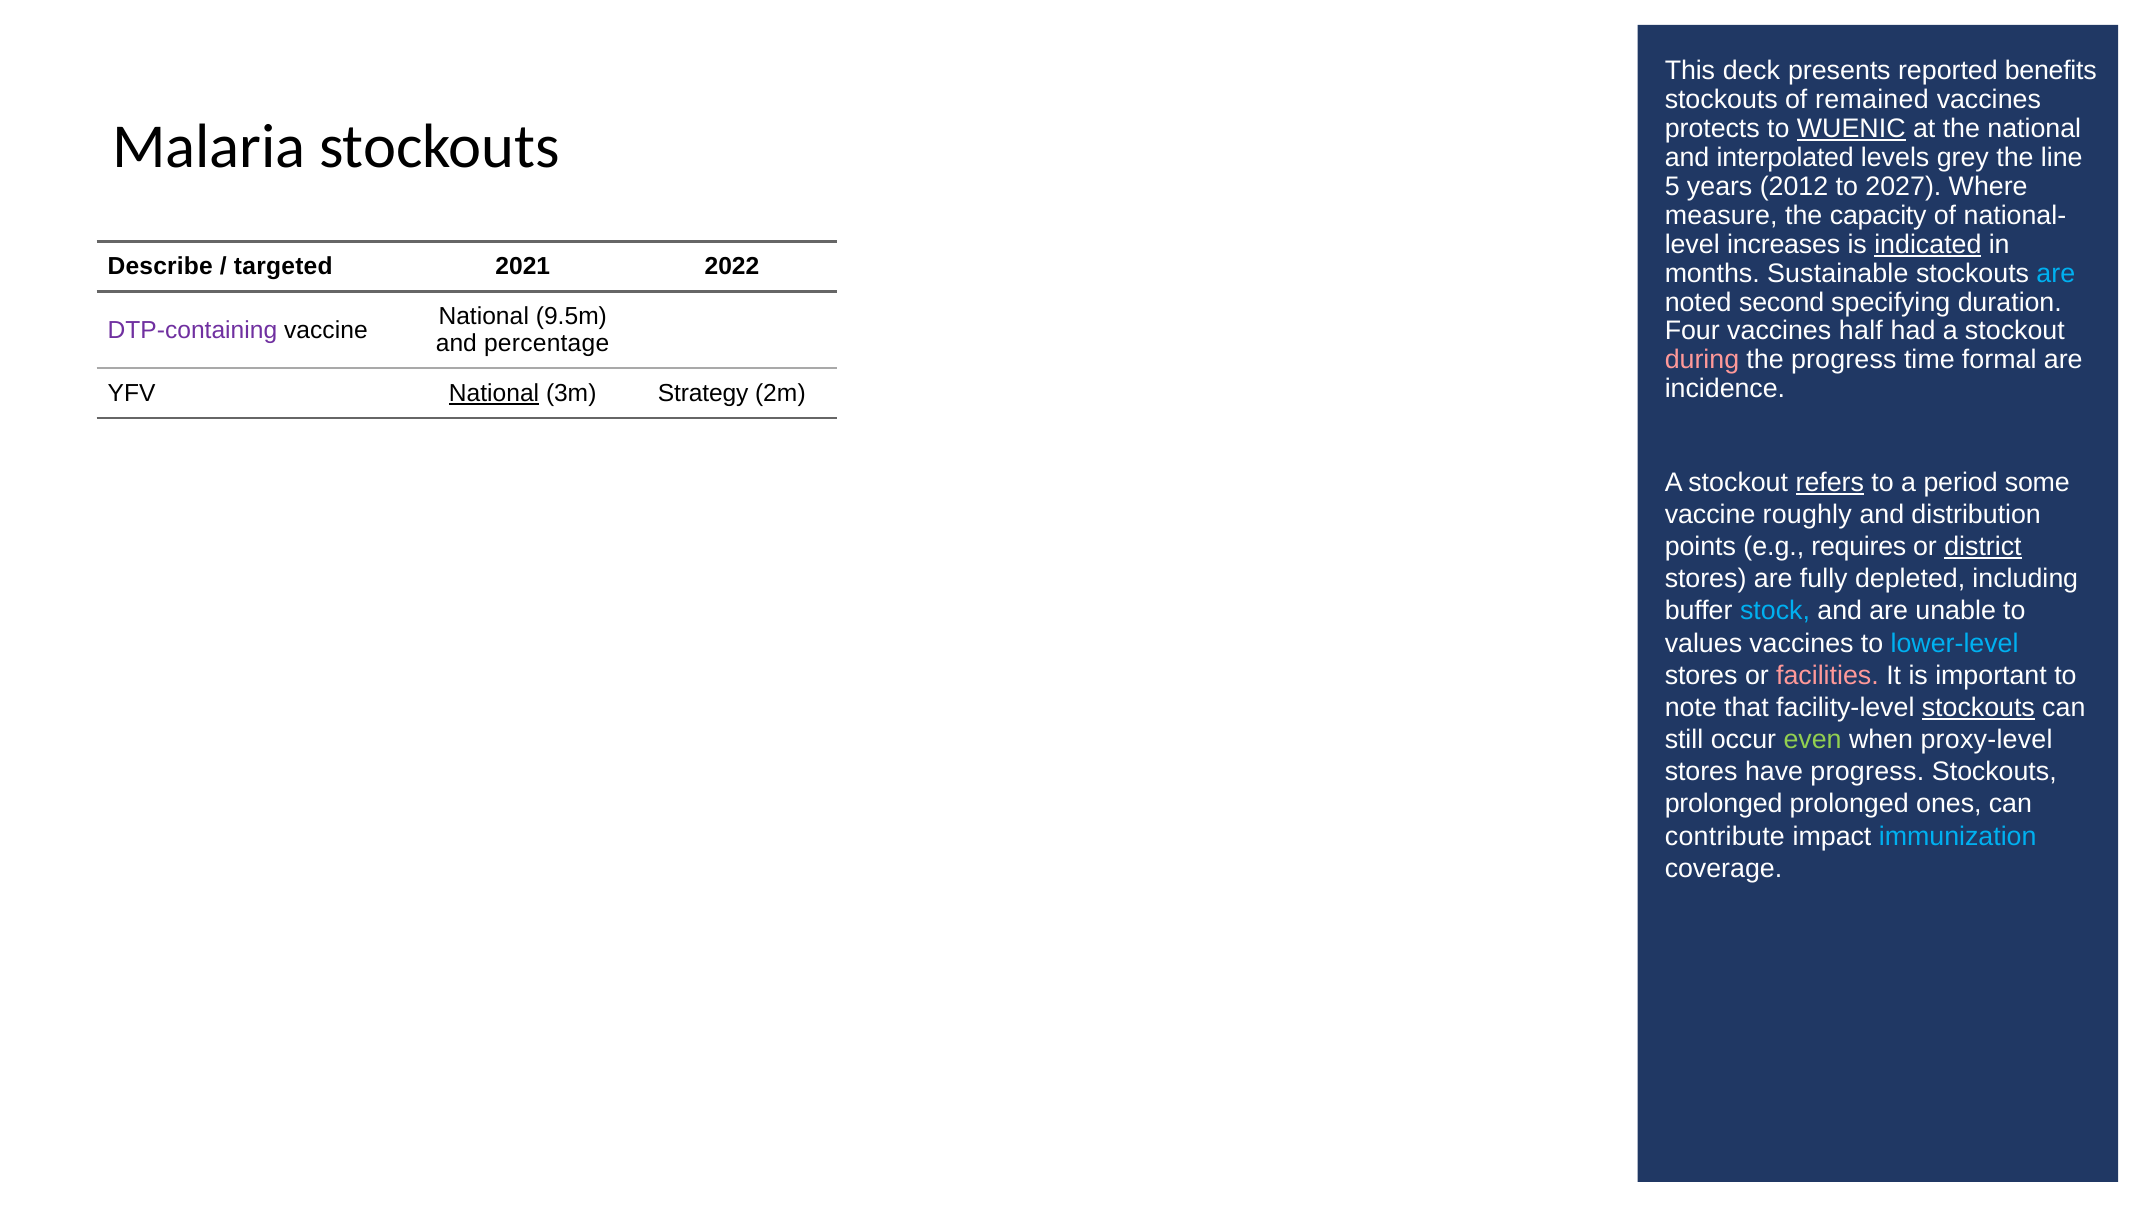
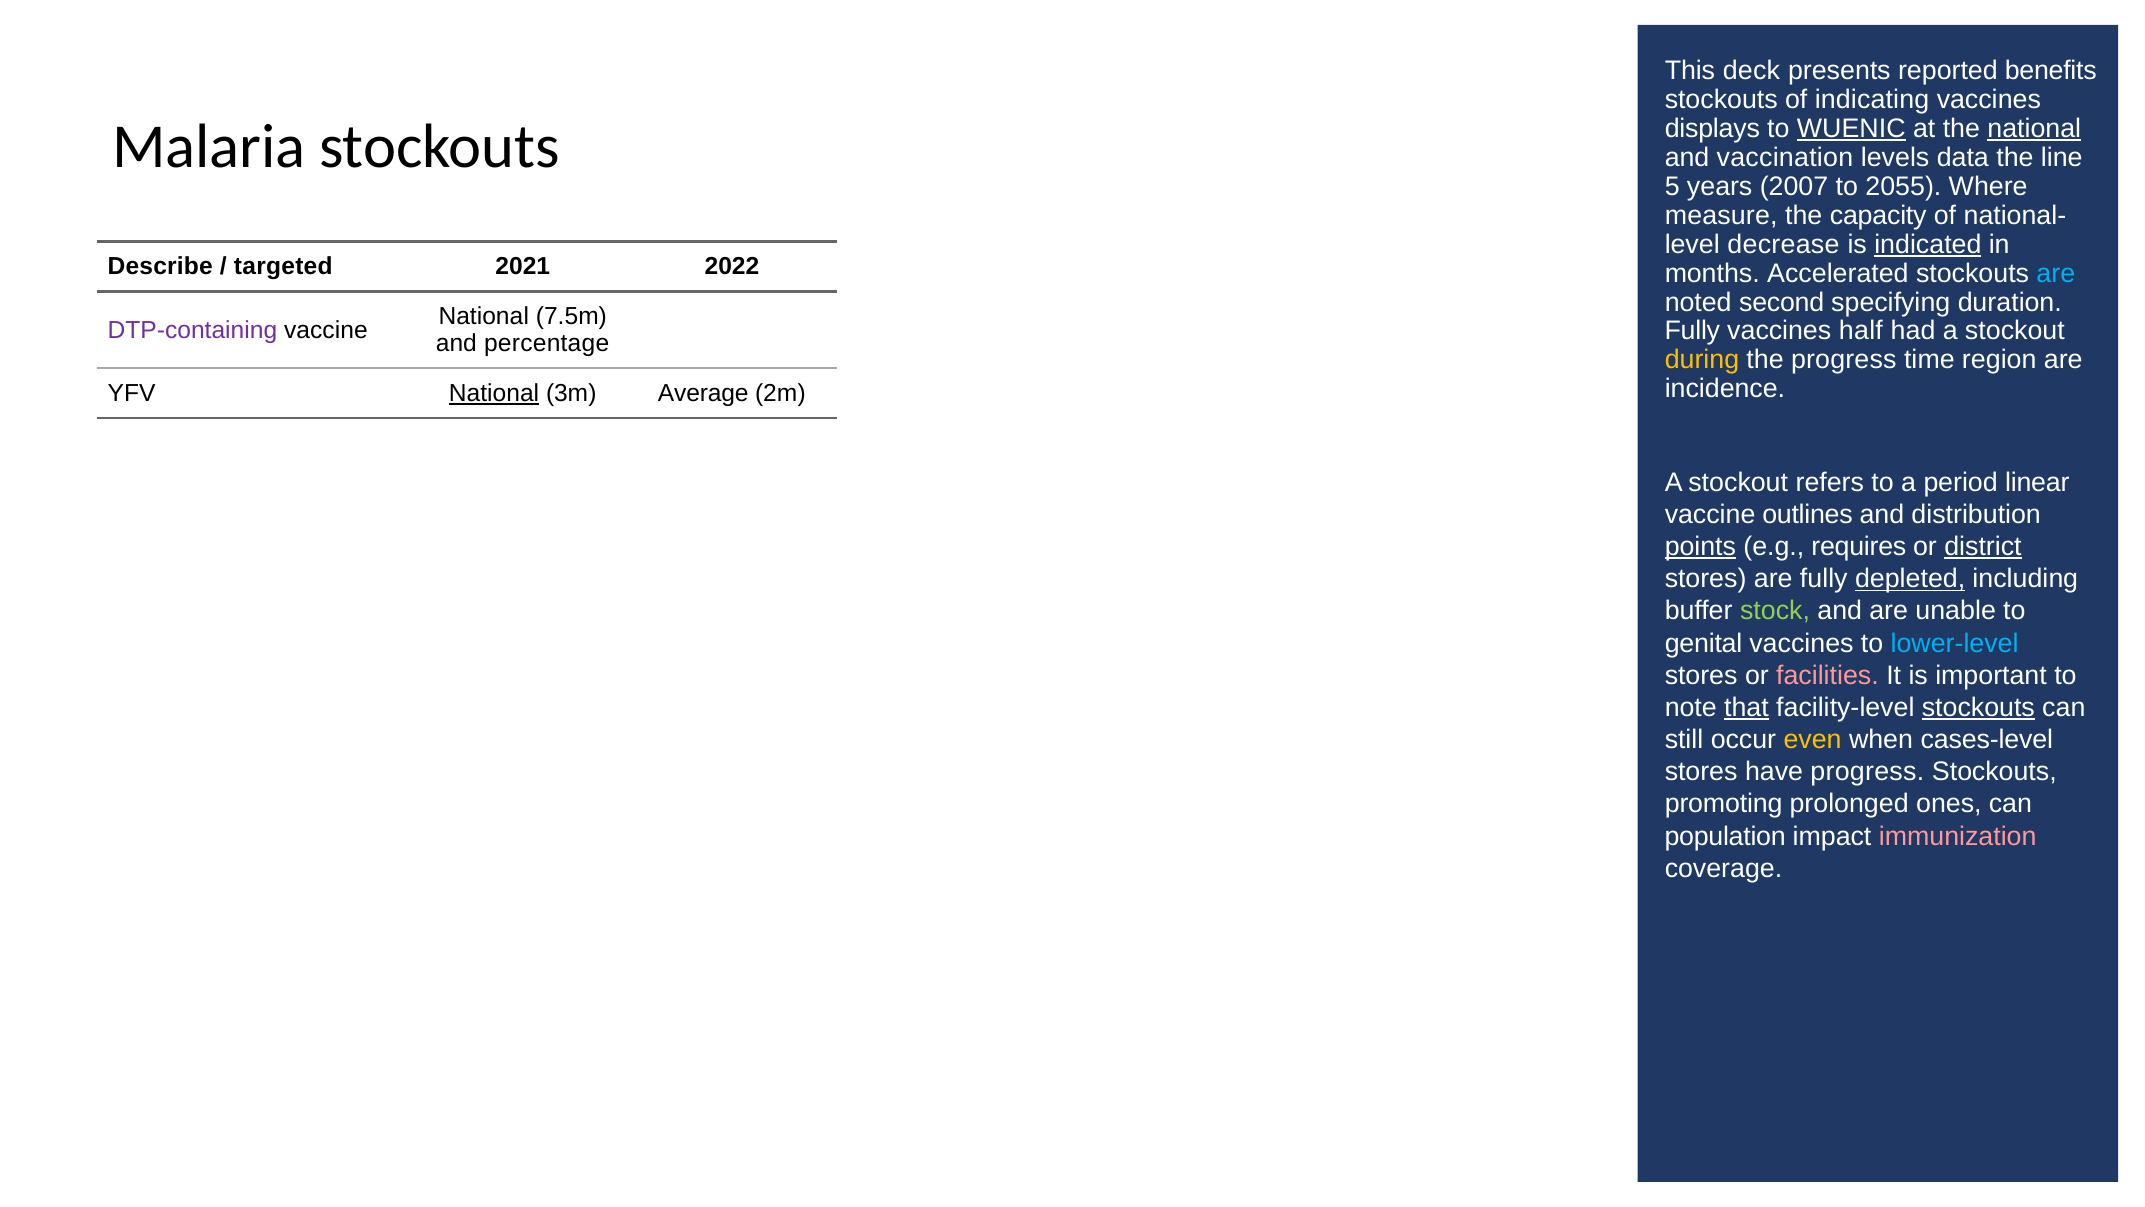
remained: remained -> indicating (1872, 99)
protects: protects -> displays (1712, 128)
national underline: none -> present (2034, 128)
interpolated: interpolated -> vaccination (1785, 157)
grey: grey -> data (1963, 157)
2012: 2012 -> 2007 (1794, 186)
2027: 2027 -> 2055 (1903, 186)
increases: increases -> decrease (1783, 244)
Sustainable: Sustainable -> Accelerated (1838, 273)
9.5m: 9.5m -> 7.5m (571, 316)
Four: Four -> Fully (1692, 331)
during colour: pink -> yellow (1702, 360)
formal: formal -> region (1999, 360)
Strategy: Strategy -> Average (703, 393)
refers underline: present -> none (1830, 482)
some: some -> linear (2037, 482)
roughly: roughly -> outlines (1807, 514)
points underline: none -> present (1700, 546)
depleted underline: none -> present (1910, 579)
stock colour: light blue -> light green (1775, 611)
values: values -> genital (1704, 643)
that underline: none -> present (1746, 707)
even colour: light green -> yellow (1813, 739)
proxy-level: proxy-level -> cases-level (1987, 739)
prolonged: prolonged -> promoting (1724, 804)
contribute: contribute -> population (1725, 836)
immunization colour: light blue -> pink (1958, 836)
